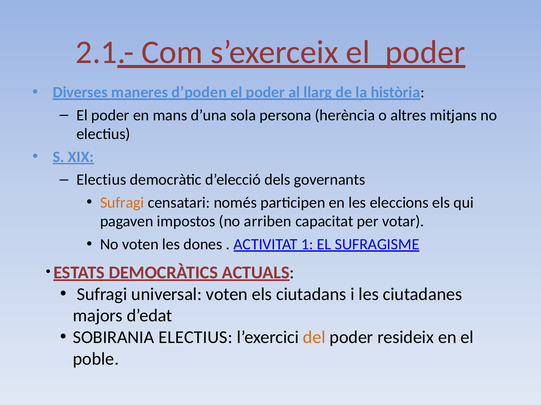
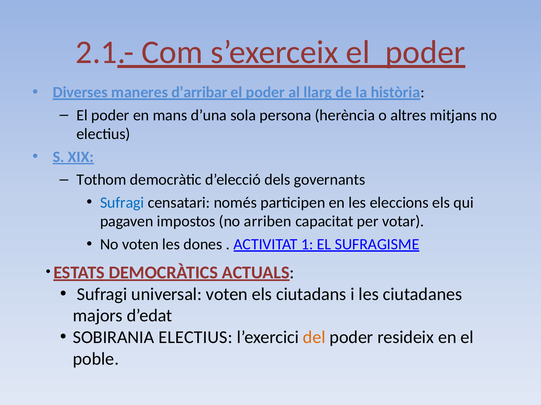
d’poden: d’poden -> d’arribar (199, 93)
Electius: Electius -> Tothom (101, 180)
Sufragi colour: orange -> blue (122, 203)
